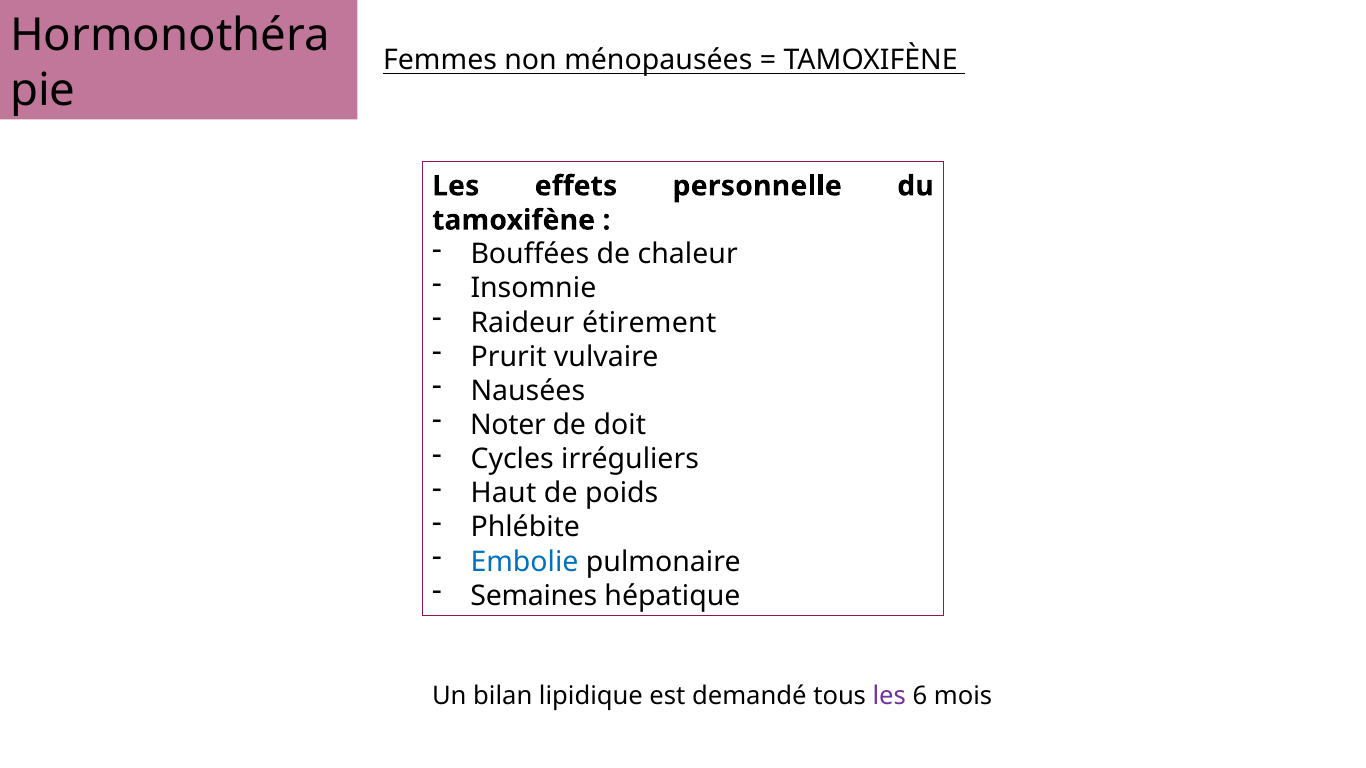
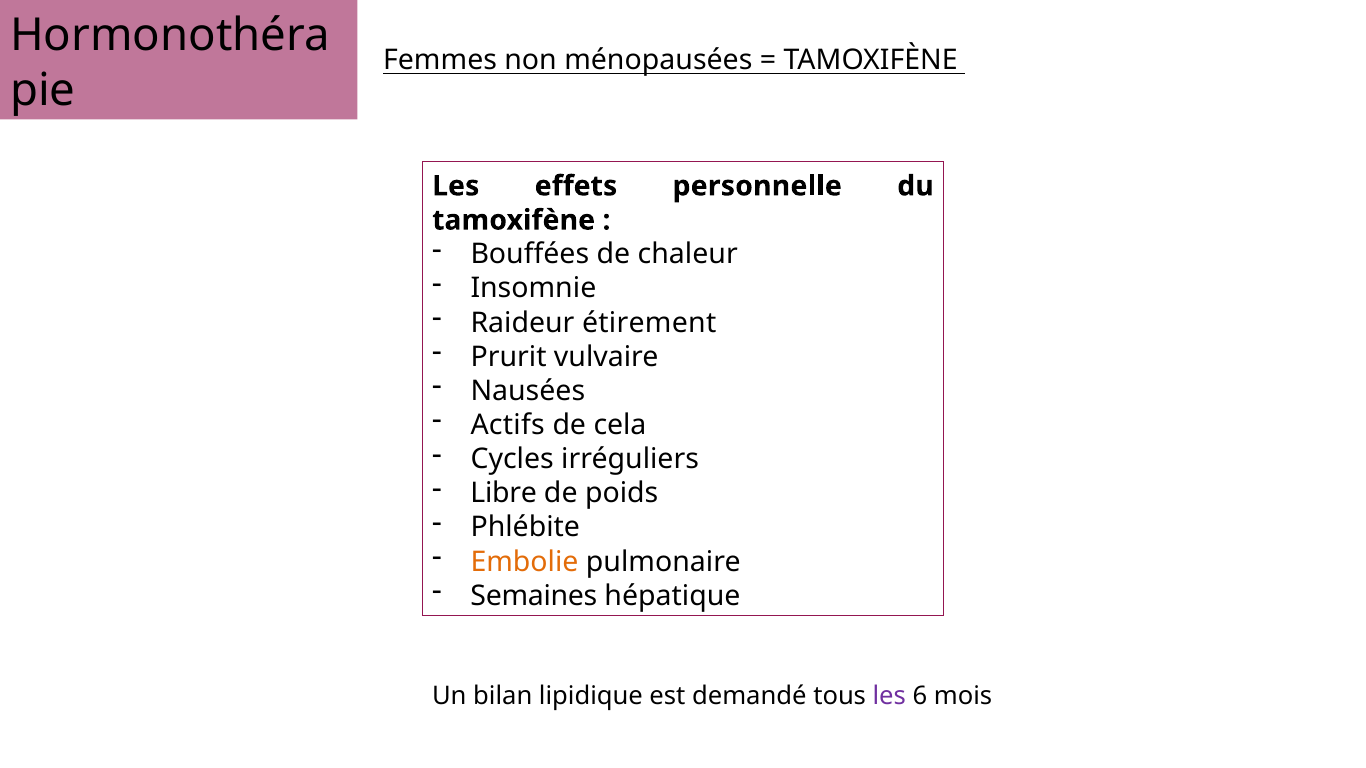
Noter: Noter -> Actifs (508, 425)
doit: doit -> cela (620, 425)
Haut: Haut -> Libre (504, 494)
Embolie colour: blue -> orange (524, 562)
